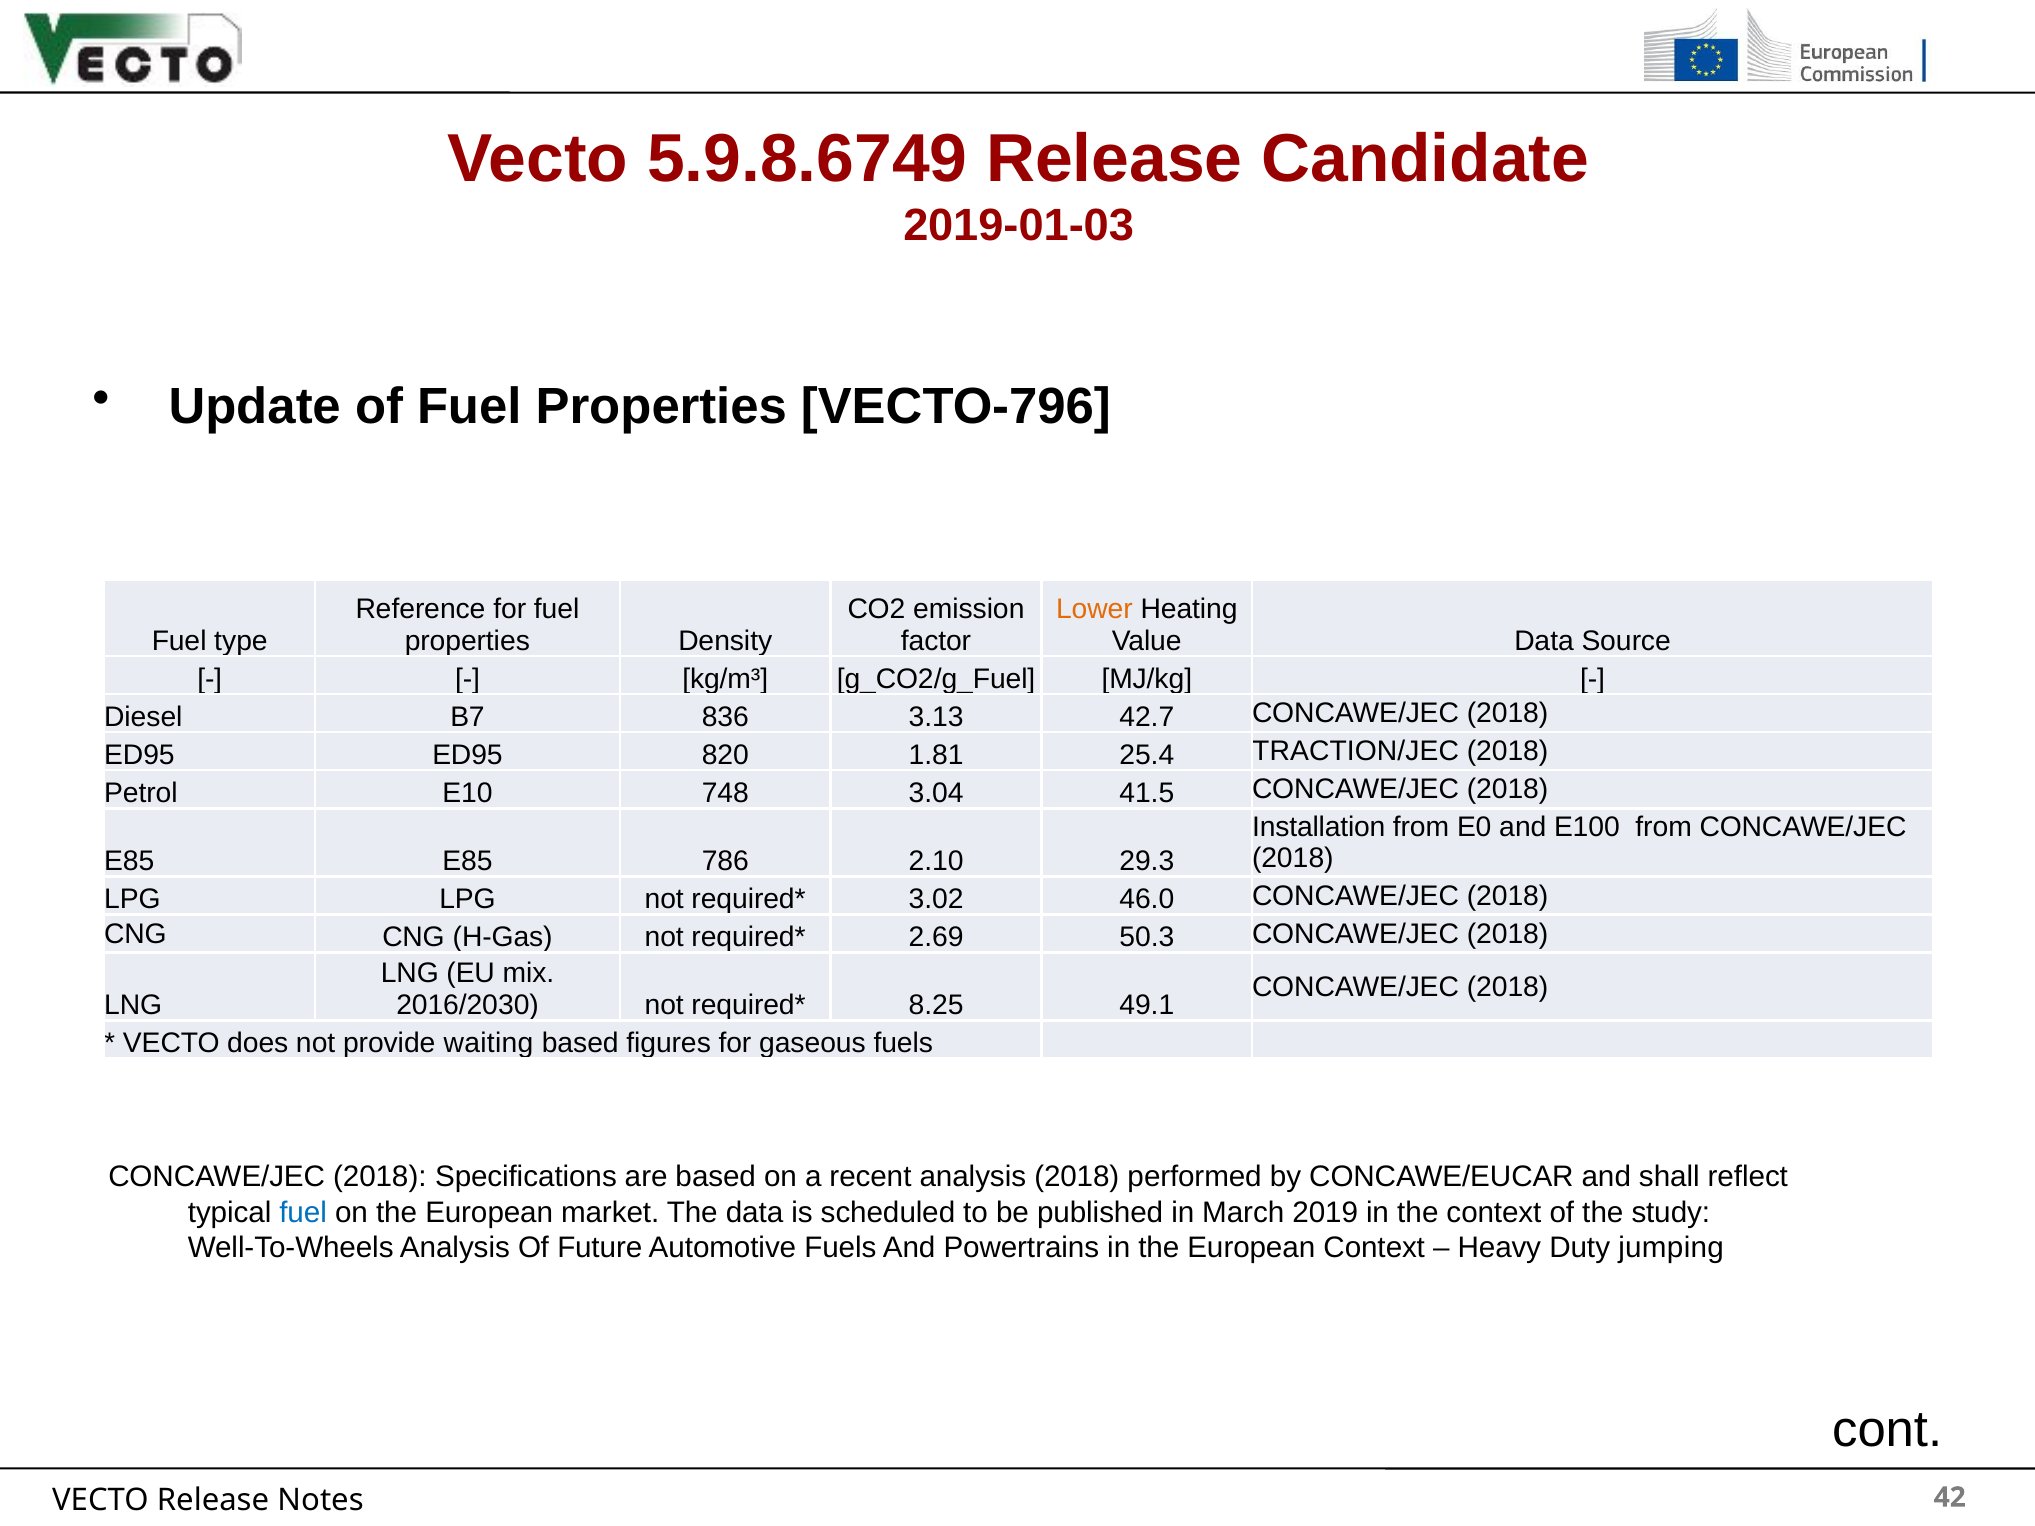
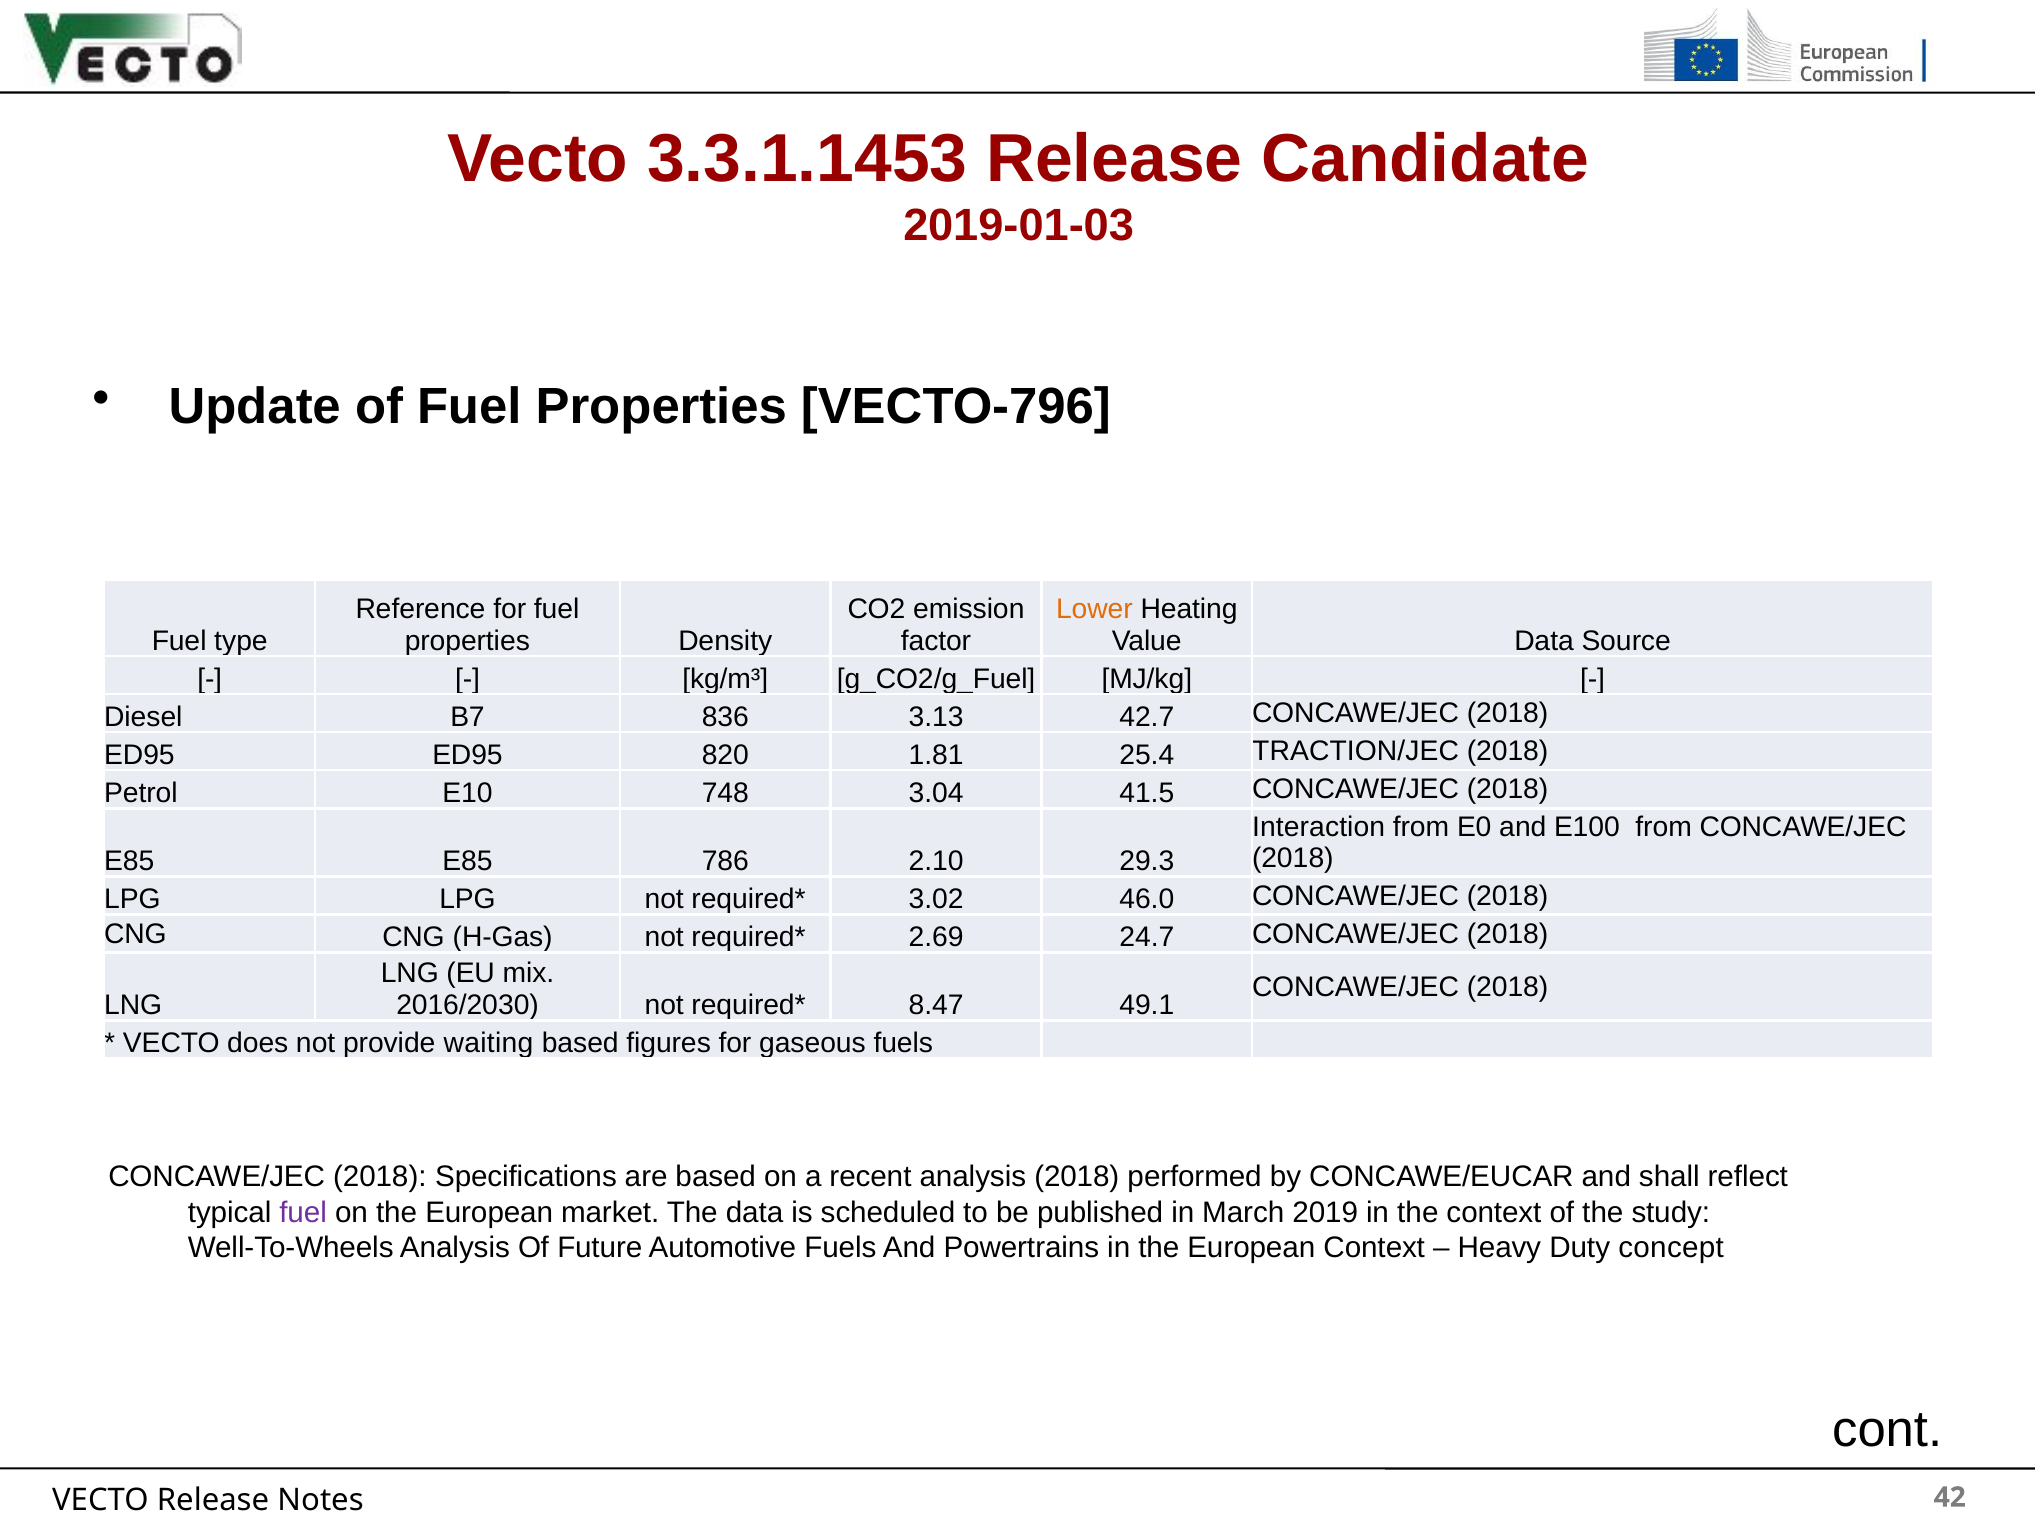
5.9.8.6749: 5.9.8.6749 -> 3.3.1.1453 (807, 159)
Installation: Installation -> Interaction (1319, 827)
50.3: 50.3 -> 24.7 (1147, 937)
8.25: 8.25 -> 8.47 (936, 1005)
fuel colour: blue -> purple (303, 1212)
jumping: jumping -> concept (1671, 1248)
